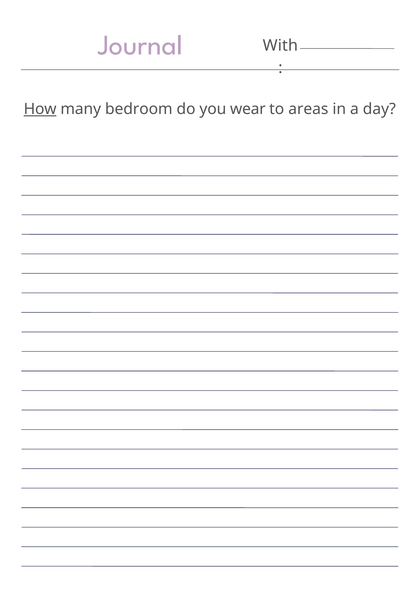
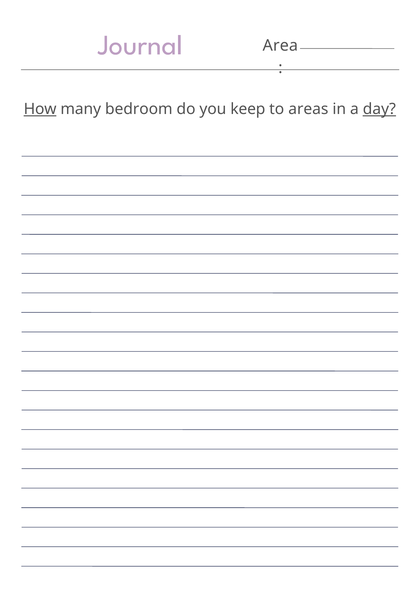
With: With -> Area (280, 45)
wear: wear -> keep (248, 109)
day underline: none -> present (379, 109)
